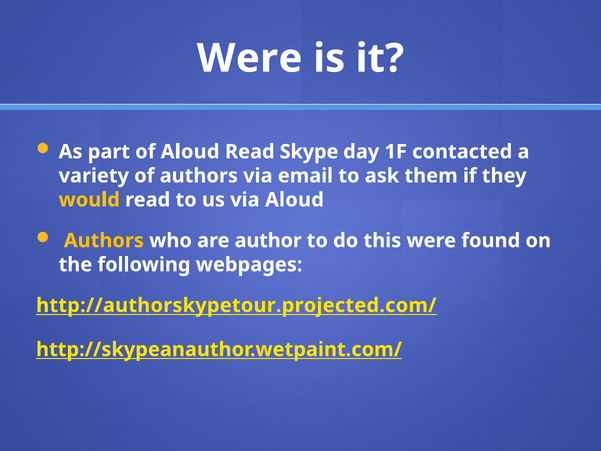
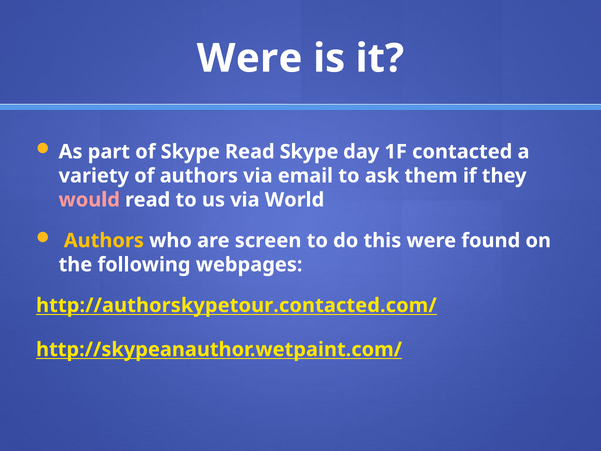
of Aloud: Aloud -> Skype (190, 152)
would colour: yellow -> pink (89, 200)
via Aloud: Aloud -> World (295, 200)
author: author -> screen (268, 240)
http://authorskypetour.projected.com/: http://authorskypetour.projected.com/ -> http://authorskypetour.contacted.com/ (236, 305)
